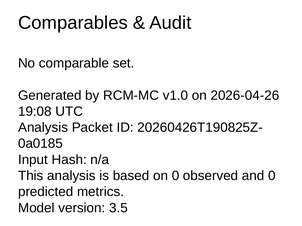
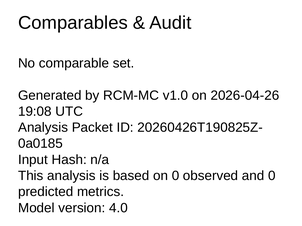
3.5: 3.5 -> 4.0 (118, 208)
